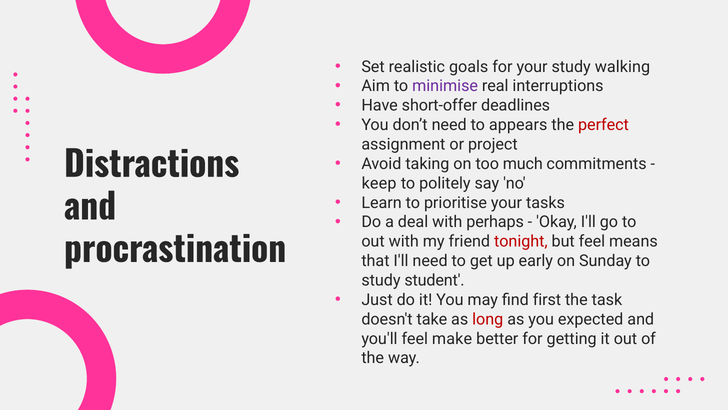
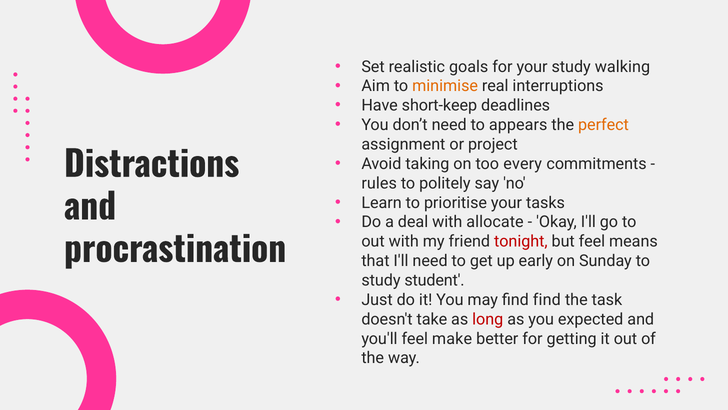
minimise colour: purple -> orange (445, 86)
short-offer: short-offer -> short-keep (439, 105)
perfect colour: red -> orange (603, 125)
much: much -> every (523, 164)
keep: keep -> rules (379, 183)
perhaps: perhaps -> allocate (495, 222)
find first: first -> find (547, 299)
